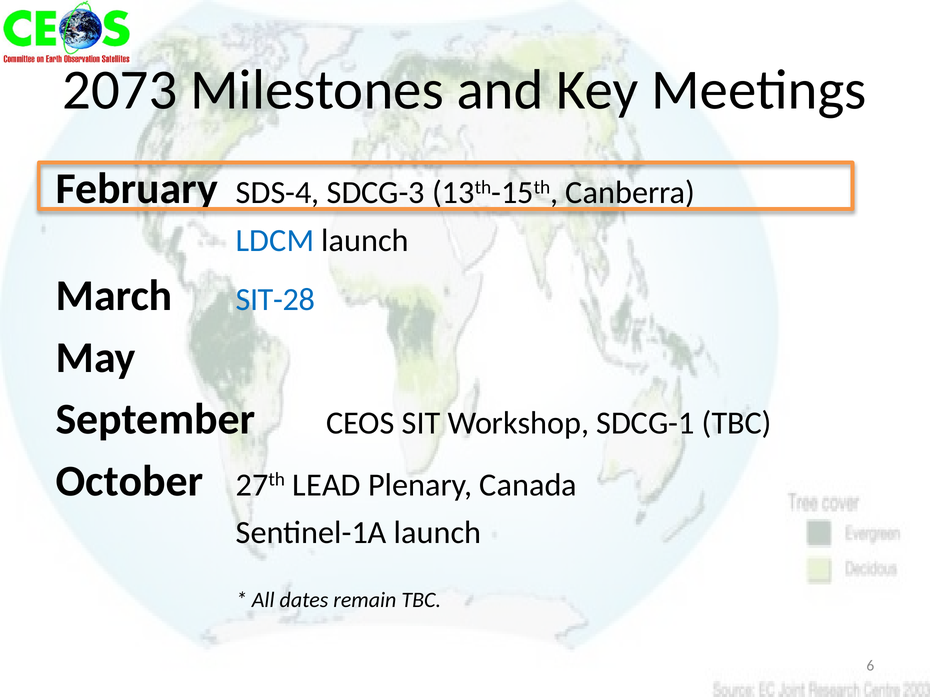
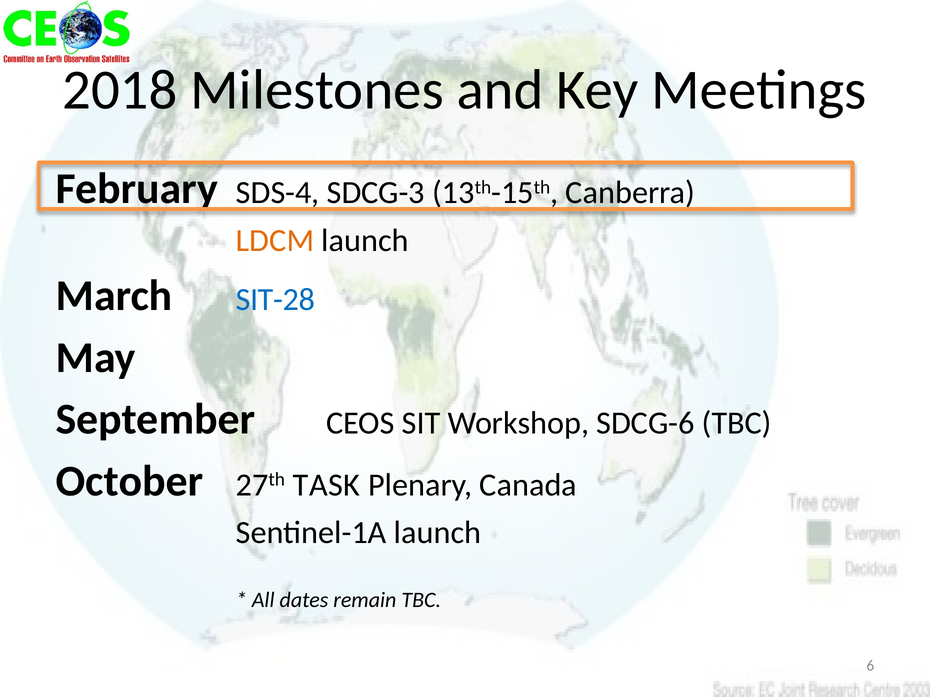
2073: 2073 -> 2018 (120, 90)
LDCM colour: blue -> orange (275, 241)
SDCG-1: SDCG-1 -> SDCG-6 (645, 424)
LEAD: LEAD -> TASK (326, 485)
